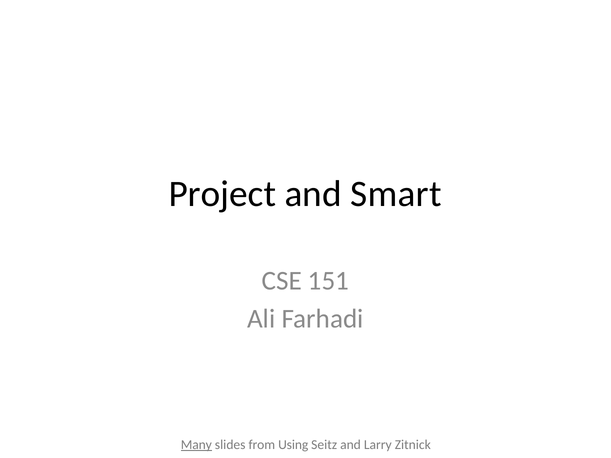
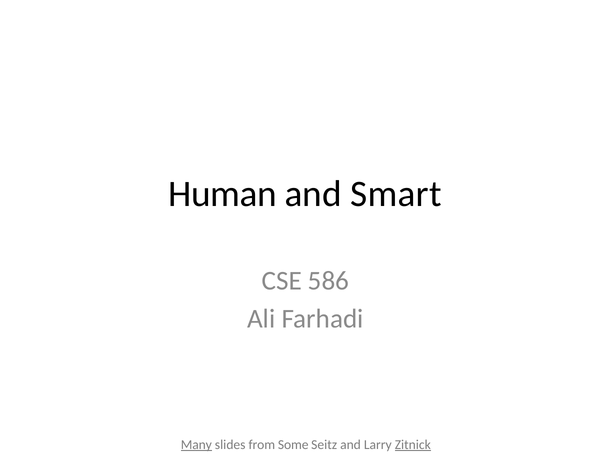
Project: Project -> Human (223, 194)
151: 151 -> 586 (329, 281)
Using: Using -> Some (293, 445)
Zitnick underline: none -> present (413, 445)
